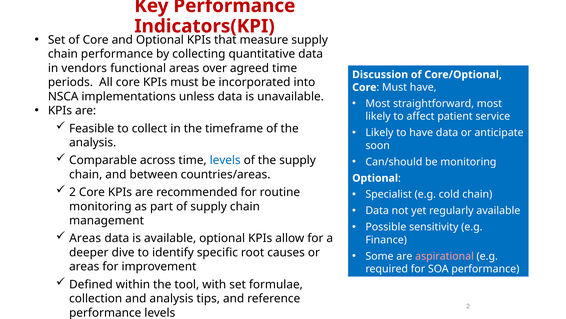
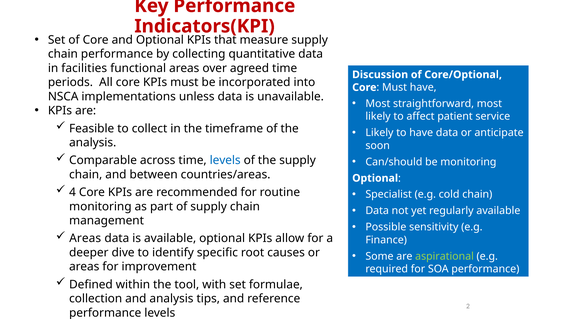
vendors: vendors -> facilities (84, 68)
2: 2 -> 4 (73, 192)
aspirational colour: pink -> light green (444, 256)
